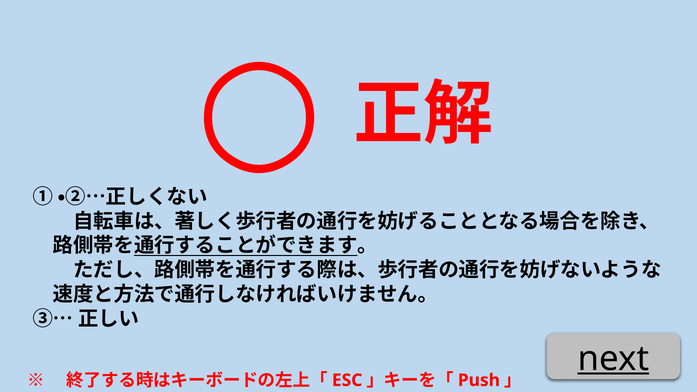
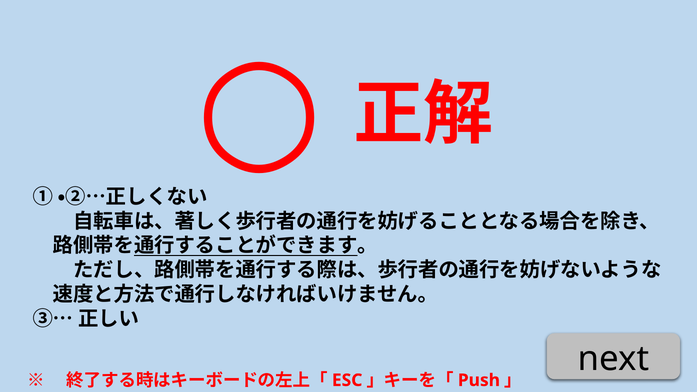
next underline: present -> none (613, 359)
